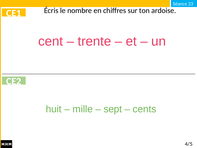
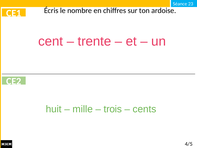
sept: sept -> trois (113, 109)
